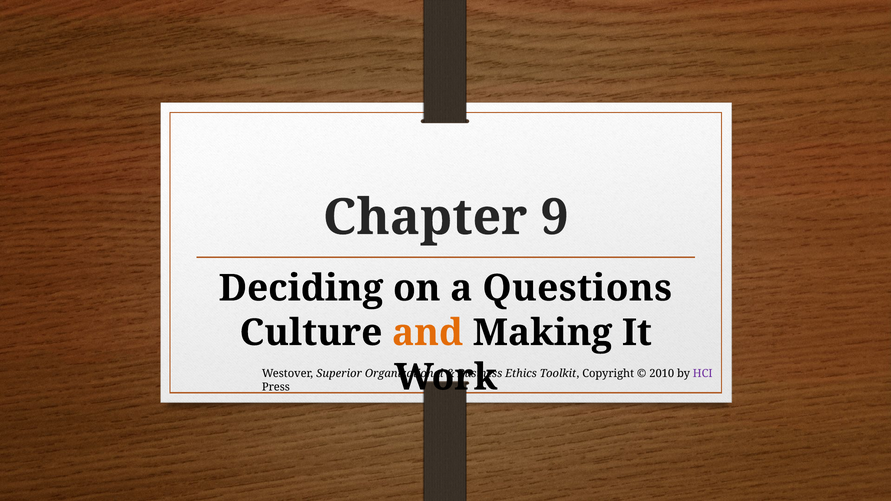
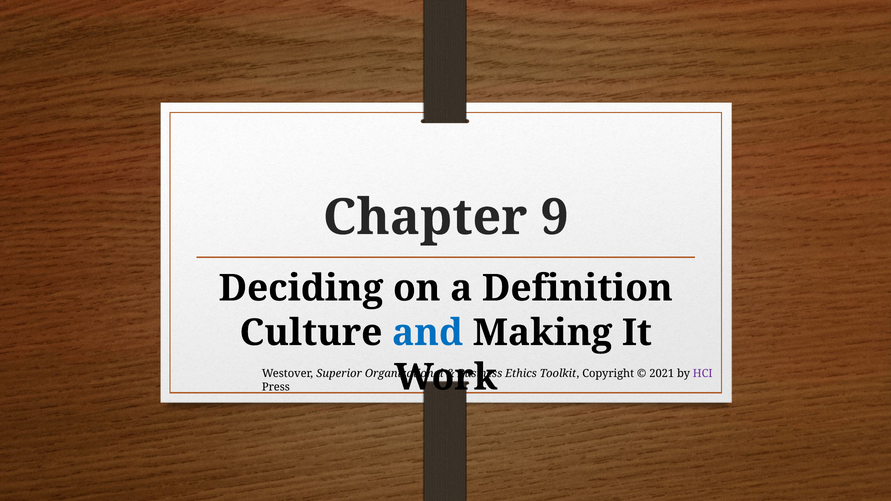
Questions: Questions -> Definition (577, 288)
and colour: orange -> blue (428, 333)
2010: 2010 -> 2021 (662, 374)
